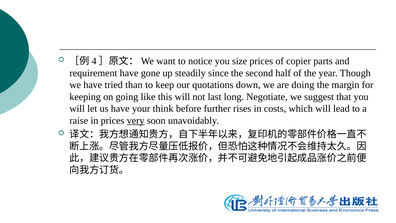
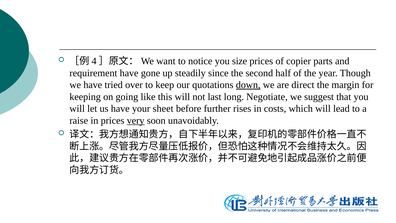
than: than -> over (134, 85)
down underline: none -> present (248, 85)
doing: doing -> direct (303, 85)
think: think -> sheet (163, 109)
